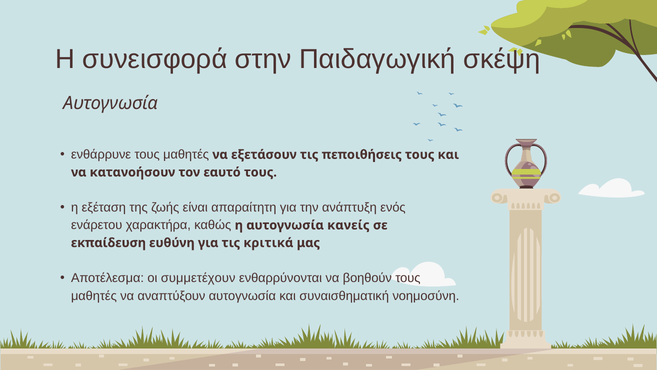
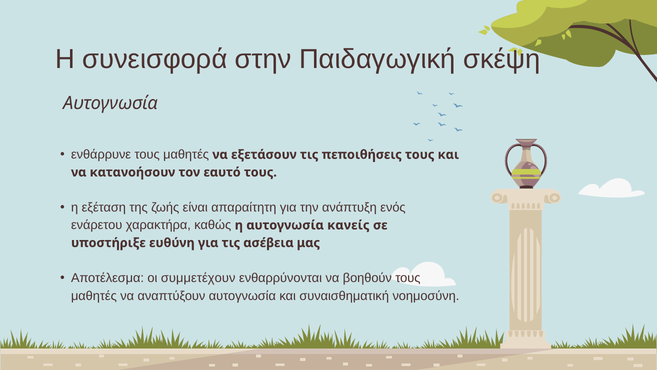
εκπαίδευση: εκπαίδευση -> υποστήριξε (108, 243)
κριτικά: κριτικά -> ασέβεια (268, 243)
